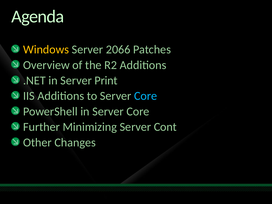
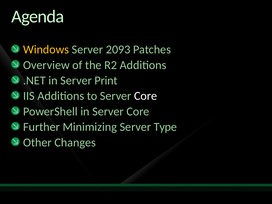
2066: 2066 -> 2093 (118, 50)
Core colour: light blue -> white (146, 96)
Cont: Cont -> Type (165, 127)
